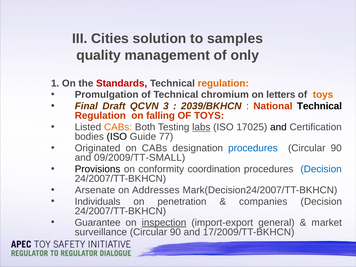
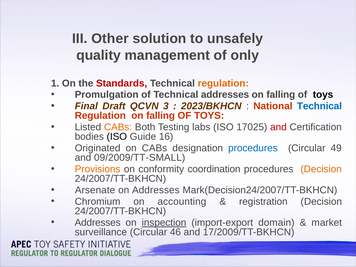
Cities: Cities -> Other (110, 39)
samples: samples -> unsafely (235, 39)
Technical chromium: chromium -> addresses (225, 95)
letters: letters -> falling (281, 95)
toys colour: orange -> black (323, 95)
2039/BKHCN: 2039/BKHCN -> 2023/BKHCN (211, 106)
Technical colour: black -> blue (319, 106)
labs underline: present -> none (201, 127)
and colour: black -> red (278, 127)
77: 77 -> 16 (166, 137)
90: 90 -> 49 (336, 148)
Provisions colour: black -> orange (98, 169)
Decision colour: blue -> orange (321, 169)
Individuals: Individuals -> Chromium (98, 202)
penetration: penetration -> accounting (182, 202)
companies: companies -> registration (263, 202)
Guarantee: Guarantee -> Addresses (98, 223)
general: general -> domain (276, 223)
surveillance Circular 90: 90 -> 46 (175, 232)
